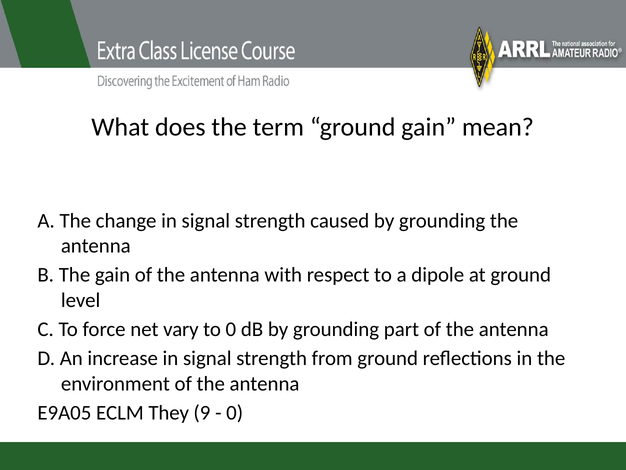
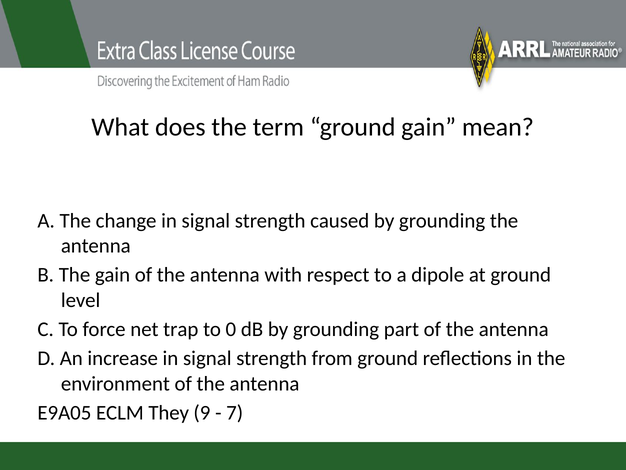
vary: vary -> trap (181, 329)
0: 0 -> 7 (235, 412)
